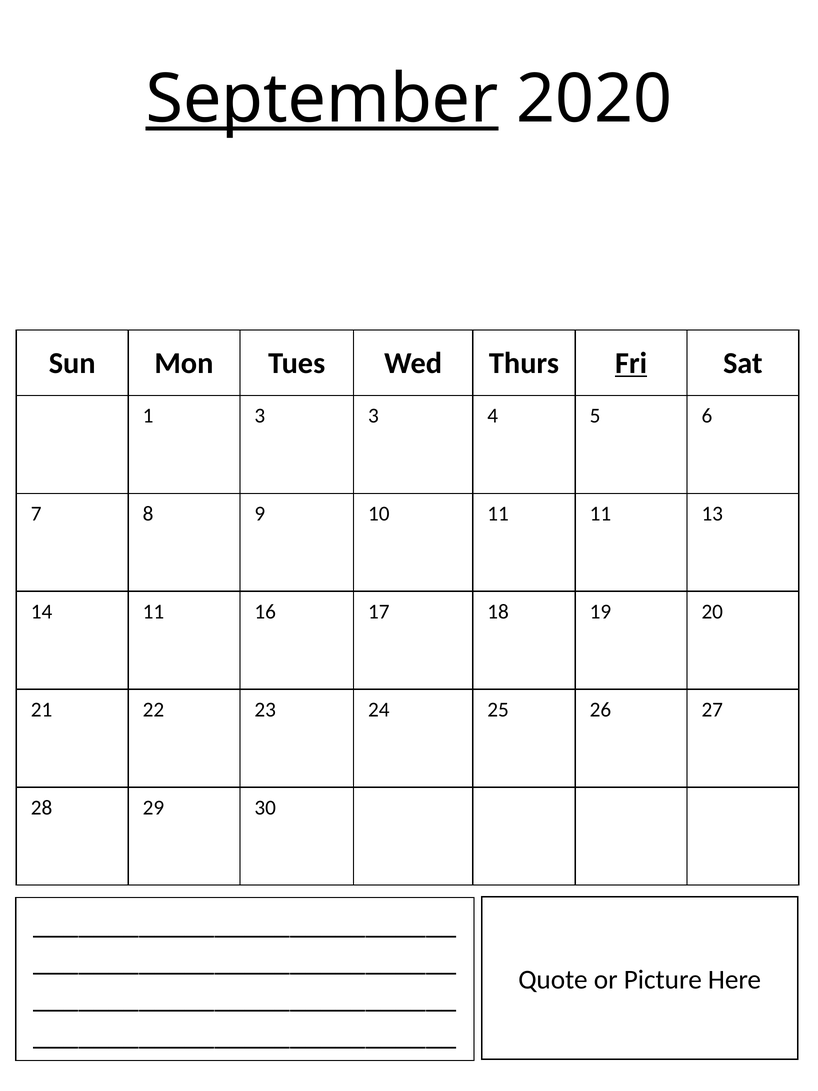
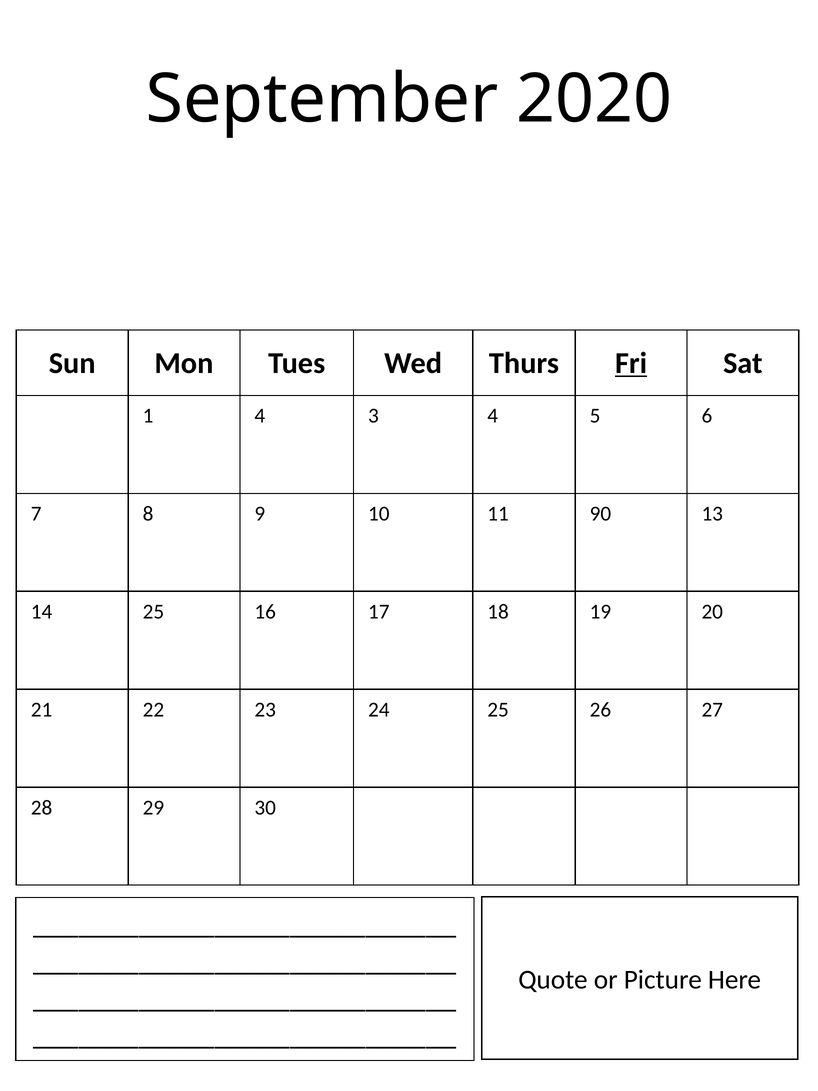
September underline: present -> none (322, 99)
1 3: 3 -> 4 (260, 416)
11 11: 11 -> 90 (600, 514)
14 11: 11 -> 25 (153, 612)
